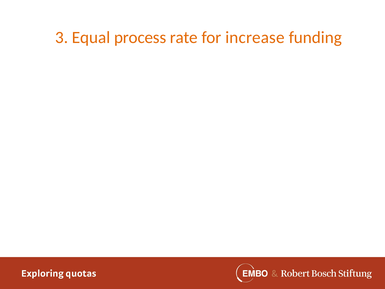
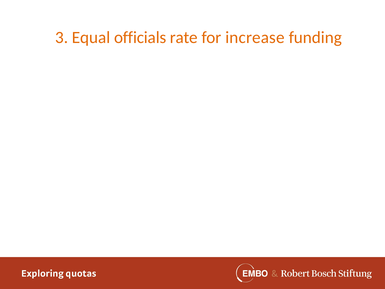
process: process -> officials (140, 37)
